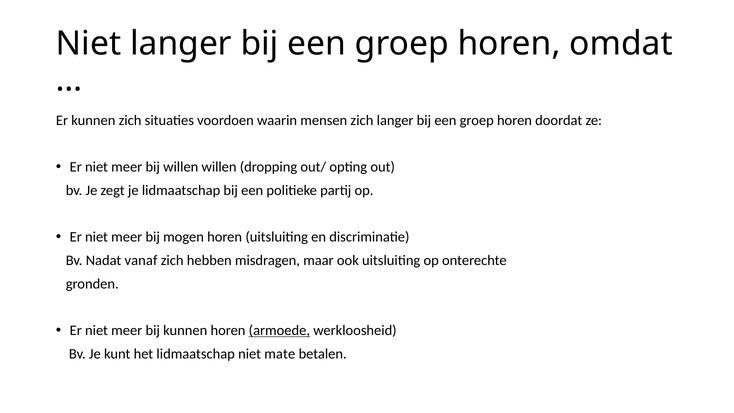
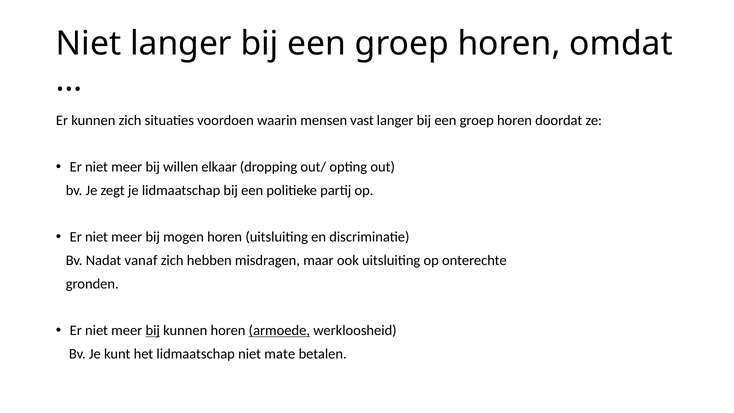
mensen zich: zich -> vast (362, 120)
willen willen: willen -> elkaar (219, 167)
bij underline: none -> present (153, 330)
